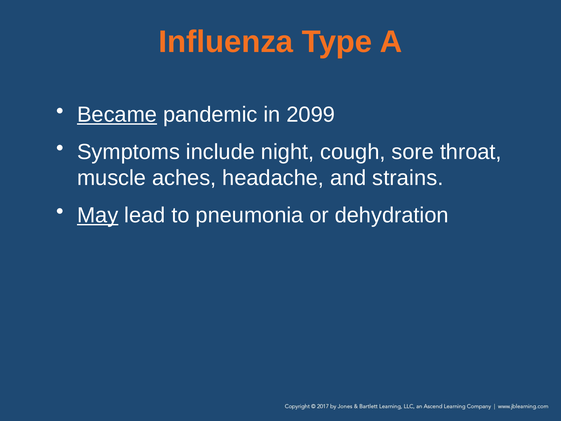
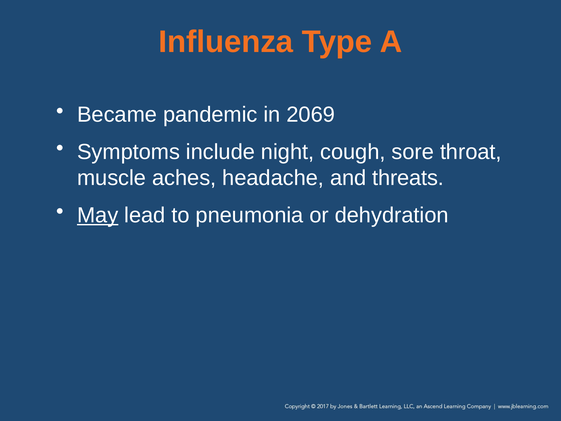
Became underline: present -> none (117, 115)
2099: 2099 -> 2069 (311, 115)
strains: strains -> threats (408, 178)
